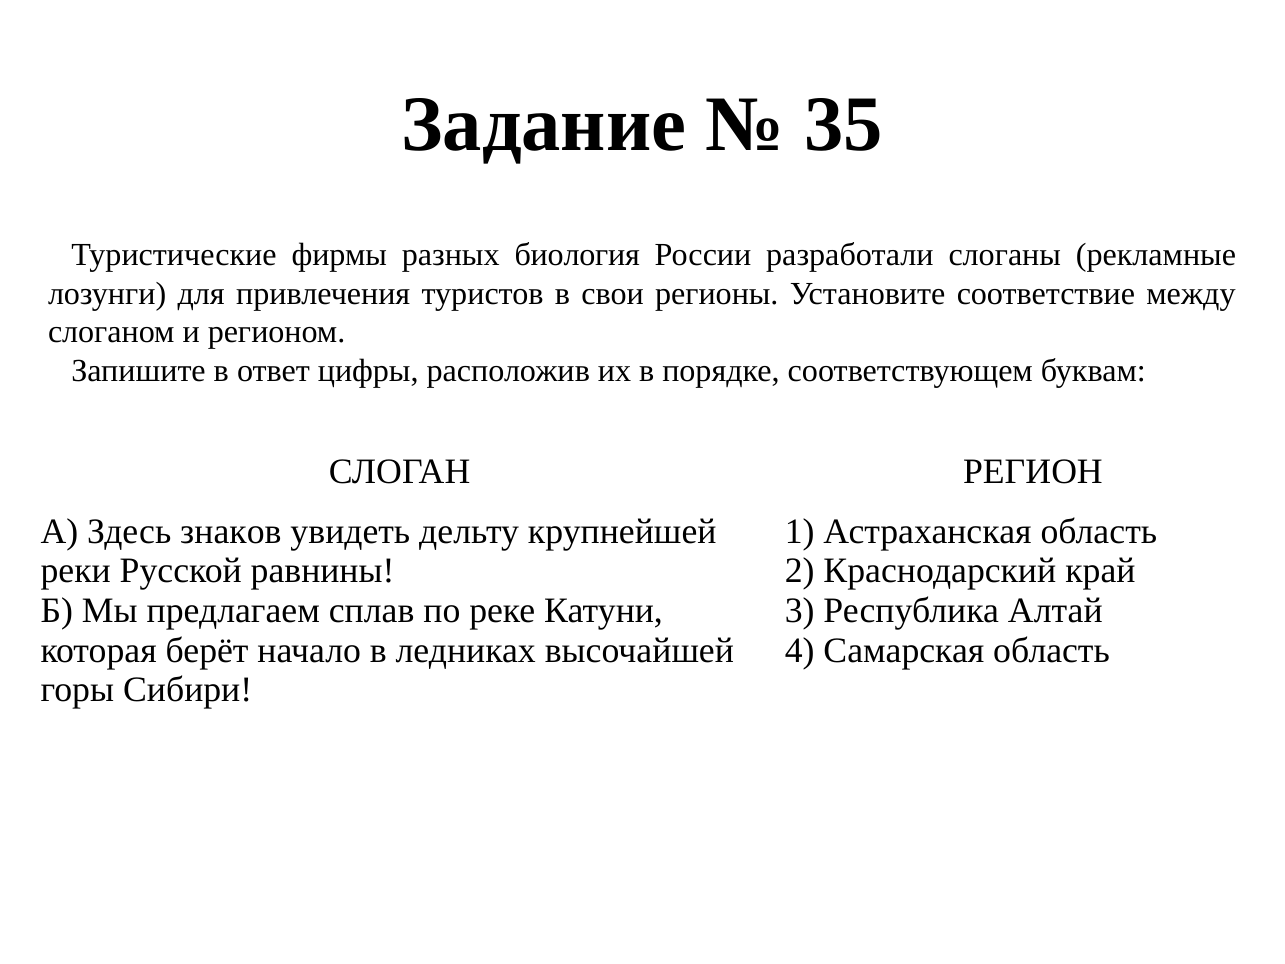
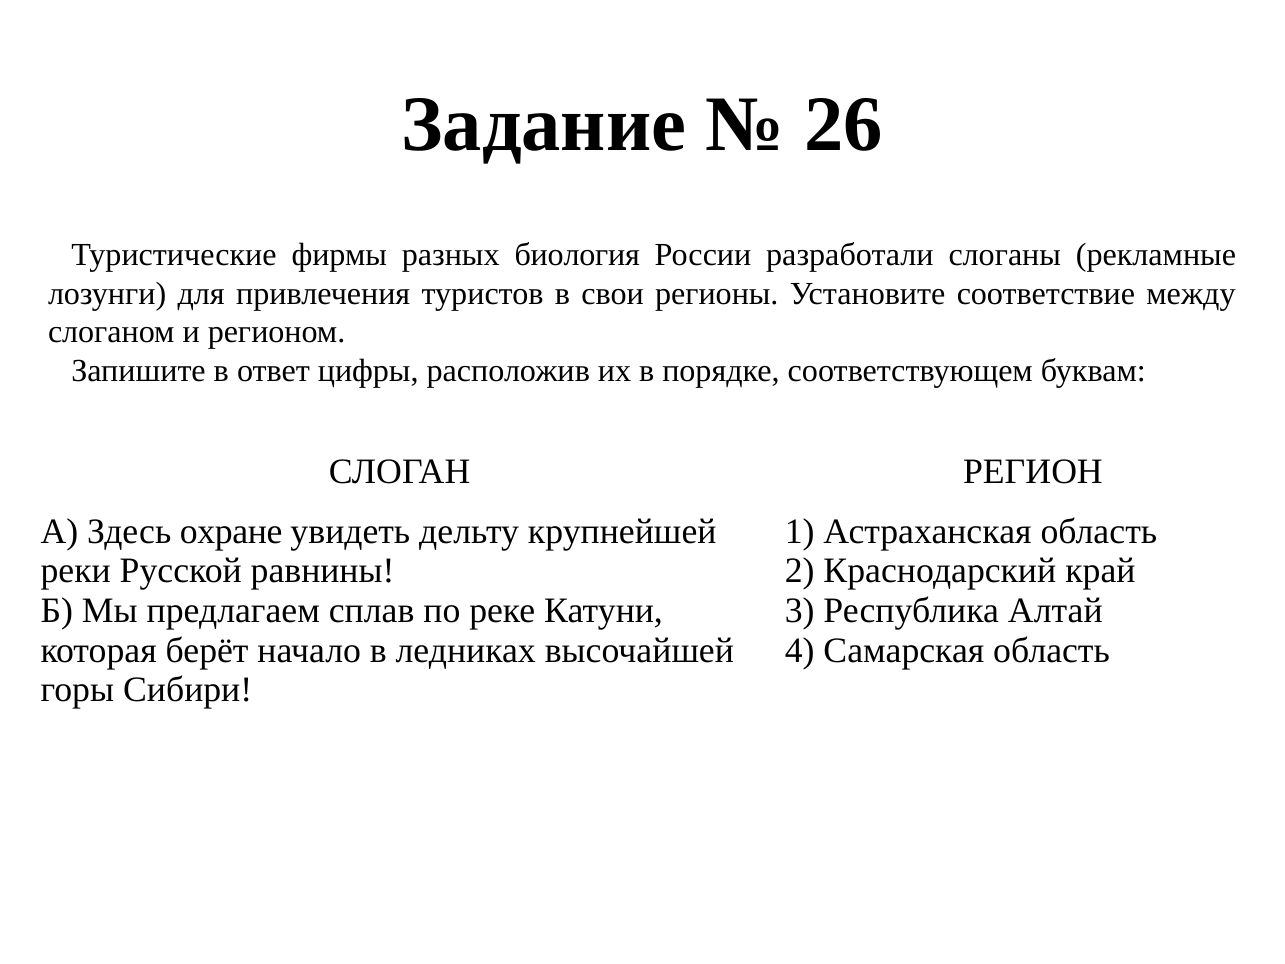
35: 35 -> 26 (844, 124)
знаков: знаков -> охране (231, 531)
